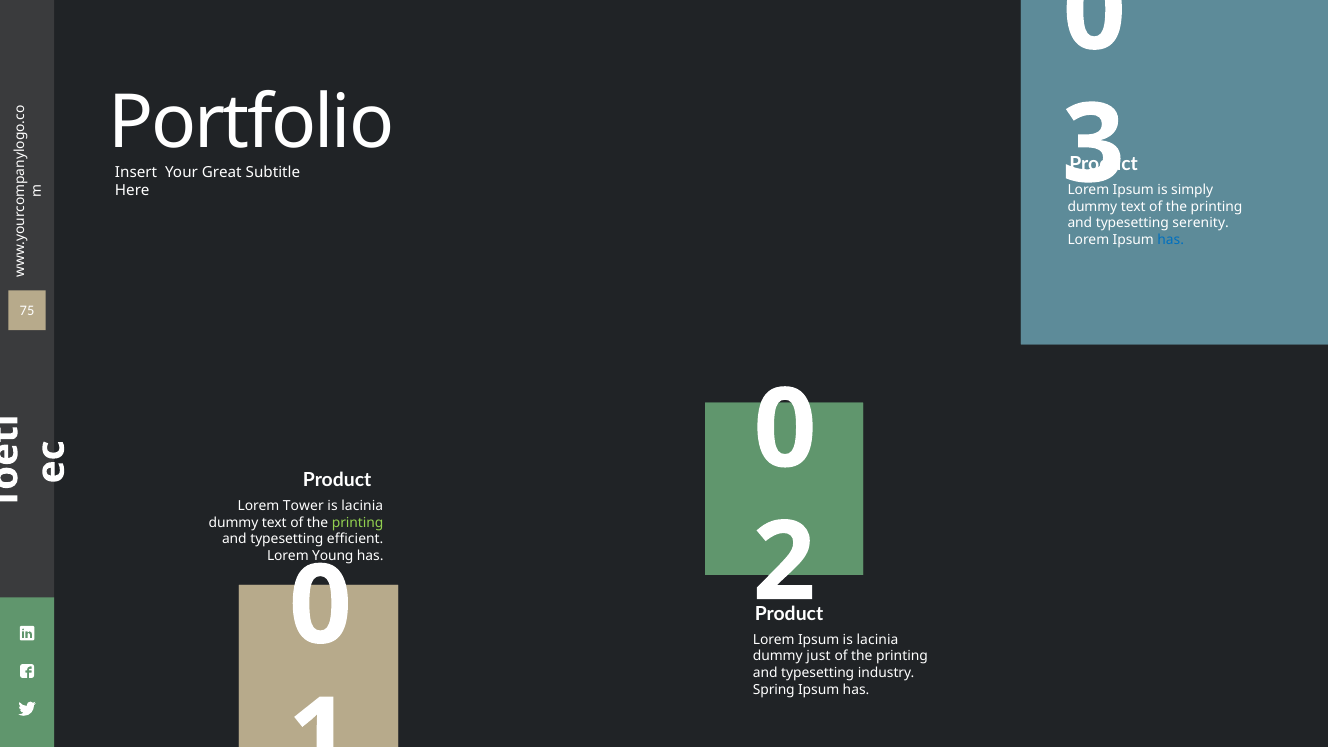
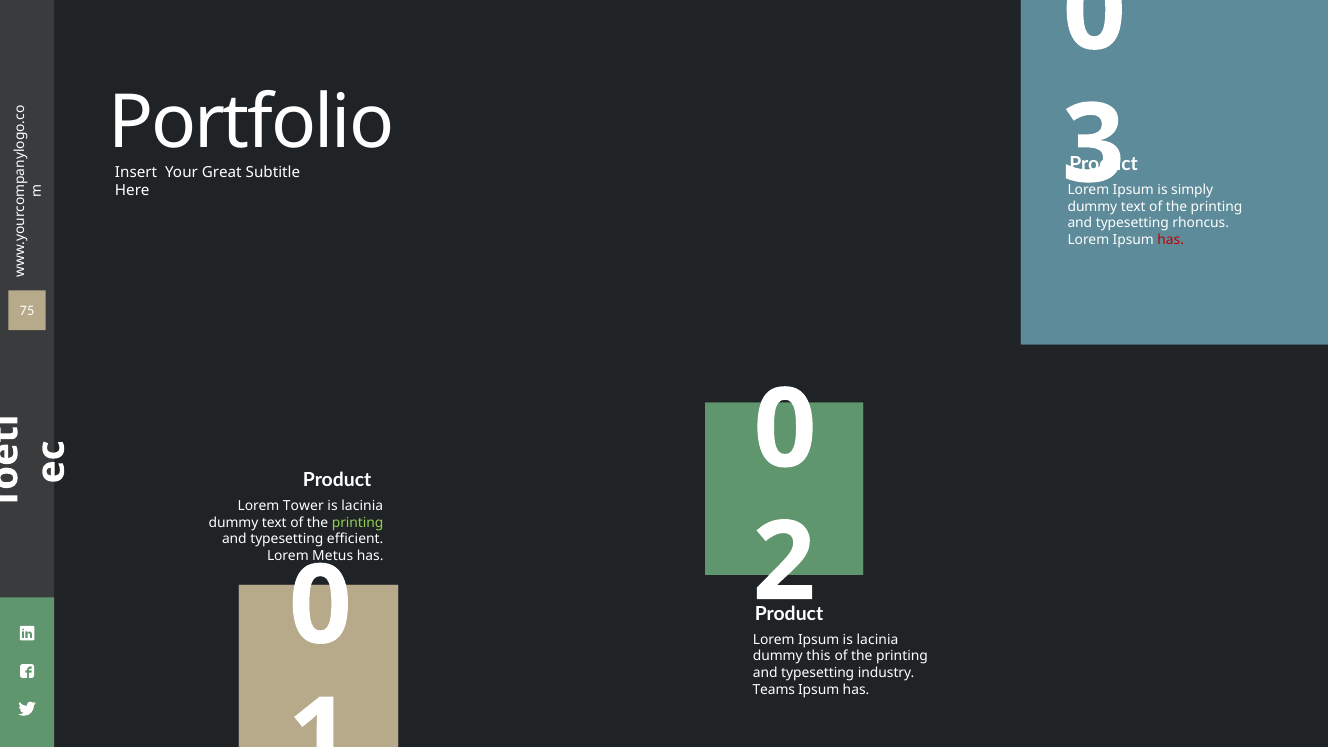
serenity: serenity -> rhoncus (1201, 223)
has colour: blue -> red (1171, 240)
Young: Young -> Metus (333, 556)
just: just -> this (819, 656)
Spring: Spring -> Teams (774, 690)
